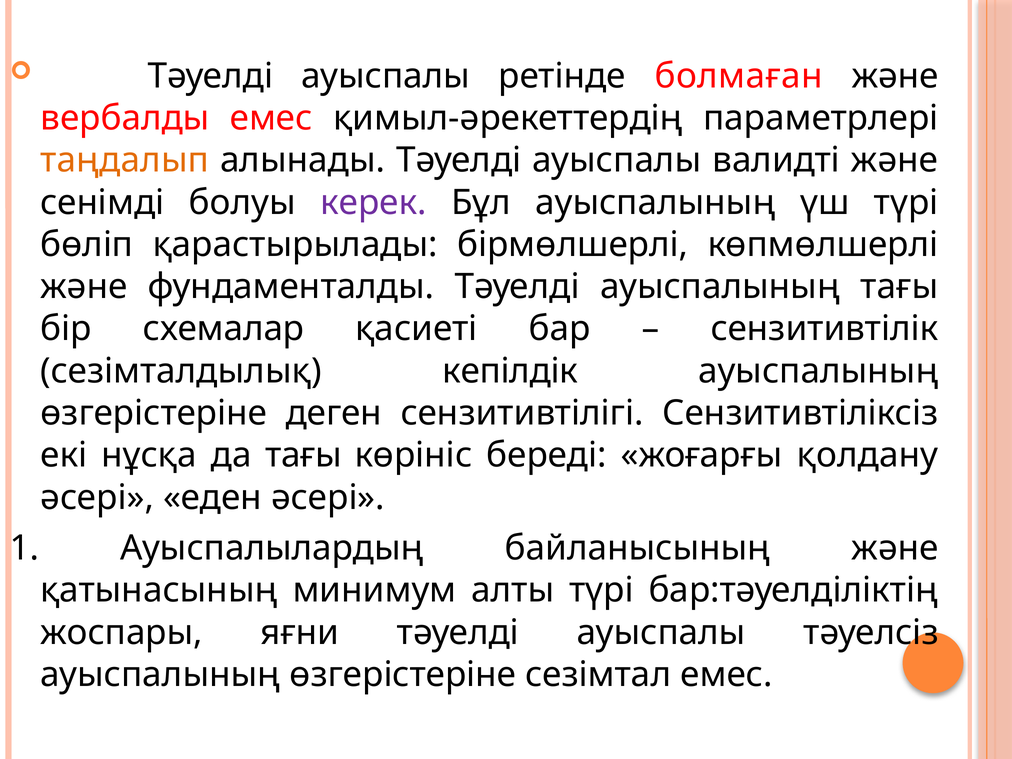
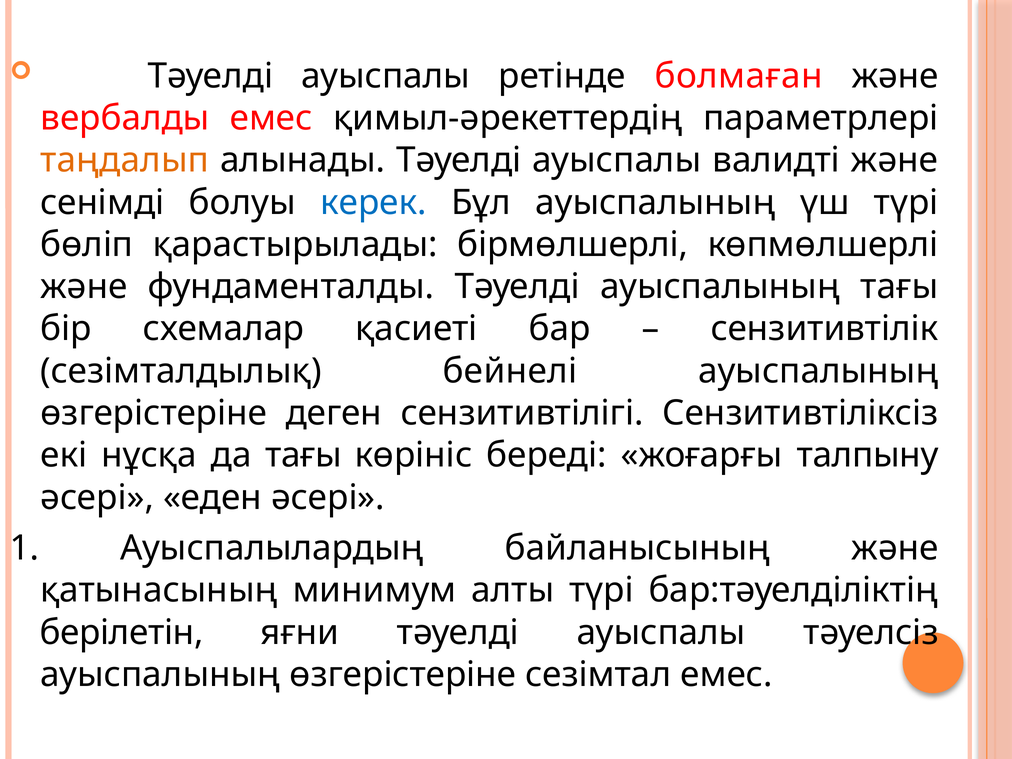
керек colour: purple -> blue (373, 202)
кепілдік: кепілдік -> бейнелі (510, 371)
қолдану: қолдану -> талпыну (868, 455)
жоспары: жоспары -> берілетін (122, 632)
